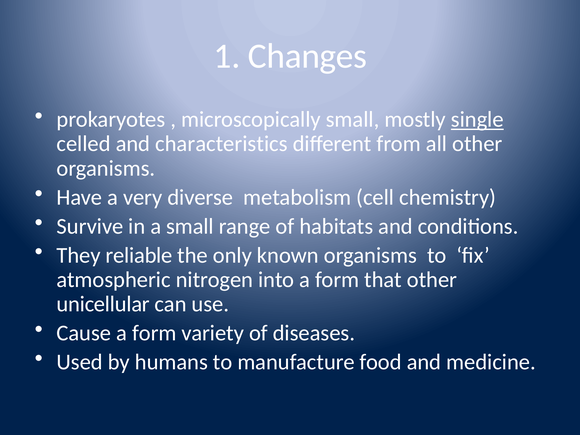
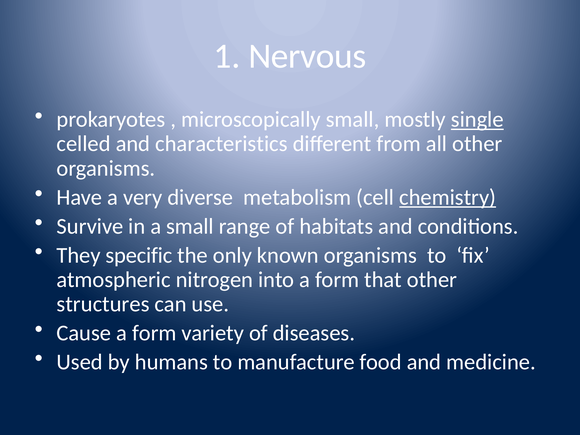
Changes: Changes -> Nervous (307, 56)
chemistry underline: none -> present (448, 197)
reliable: reliable -> specific (139, 255)
unicellular: unicellular -> structures (103, 304)
